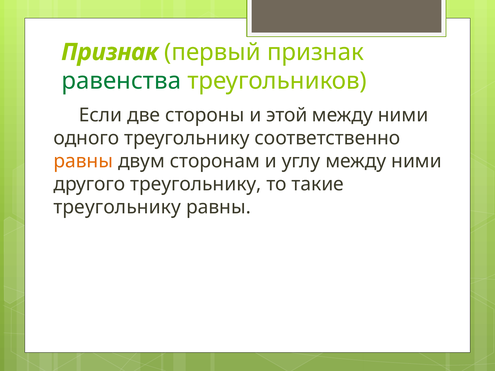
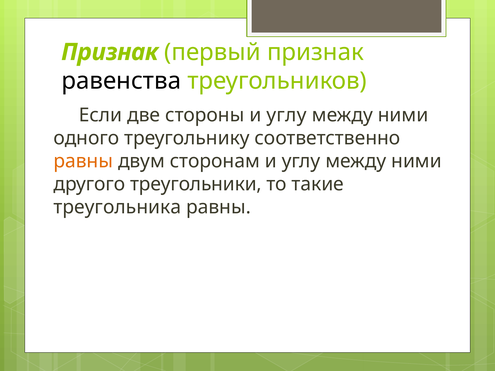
равенства colour: green -> black (121, 81)
стороны и этой: этой -> углу (287, 115)
другого треугольнику: треугольнику -> треугольники (196, 184)
треугольнику: треугольнику -> треугольника (117, 207)
